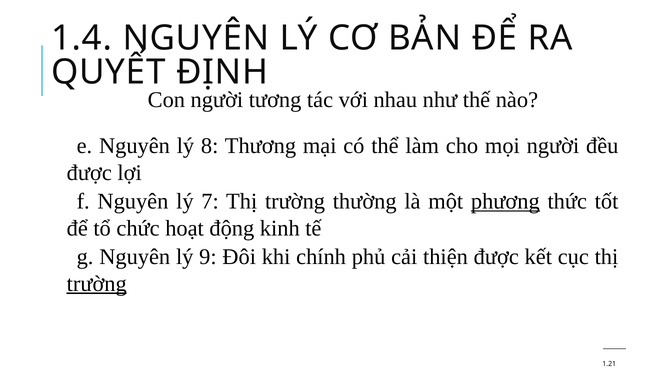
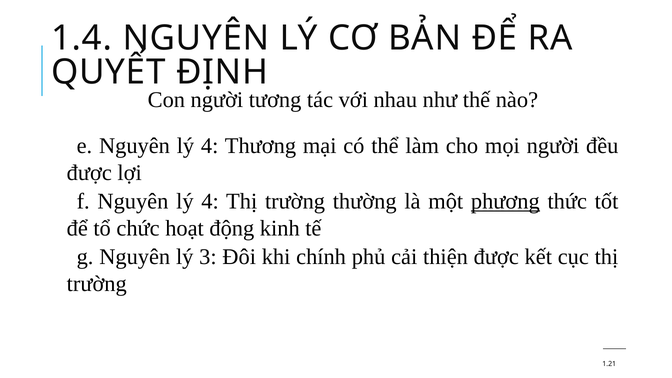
e Nguyên lý 8: 8 -> 4 (210, 146)
f Nguyên lý 7: 7 -> 4 (210, 201)
9: 9 -> 3 (208, 257)
trường underline: present -> none (97, 284)
